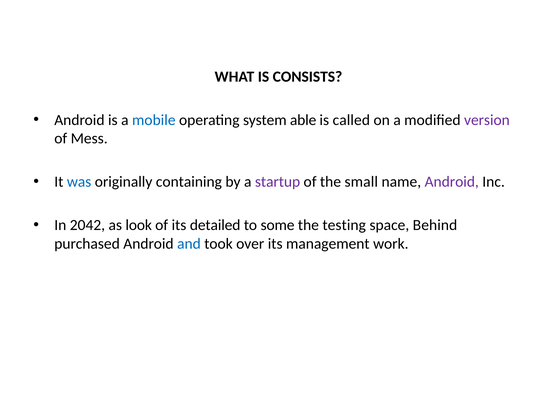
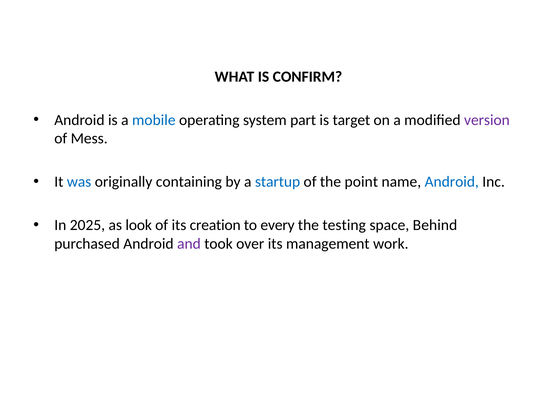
CONSISTS: CONSISTS -> CONFIRM (307, 77)
able: able -> part (303, 120)
called: called -> target (351, 120)
startup colour: purple -> blue (278, 182)
small: small -> point (361, 182)
Android colour: purple -> blue (452, 182)
2042: 2042 -> 2025 (87, 226)
detailed: detailed -> creation (215, 226)
some: some -> every (278, 226)
and colour: blue -> purple (189, 244)
